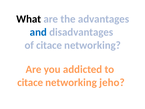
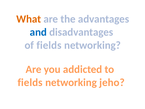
What colour: black -> orange (29, 19)
of citace: citace -> fields (49, 45)
citace: citace -> fields (30, 82)
